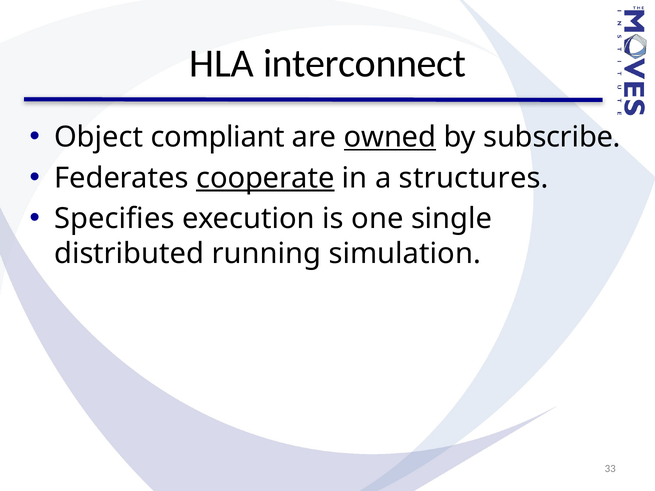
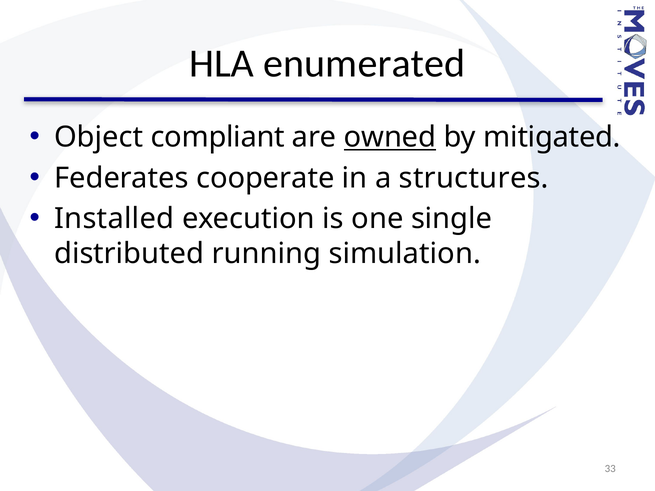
interconnect: interconnect -> enumerated (364, 63)
subscribe: subscribe -> mitigated (552, 137)
cooperate underline: present -> none (265, 178)
Specifies: Specifies -> Installed (114, 219)
